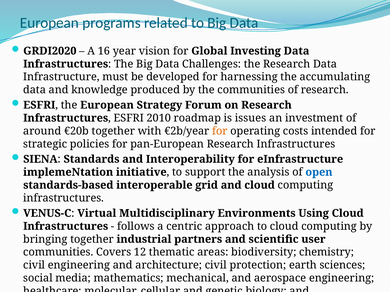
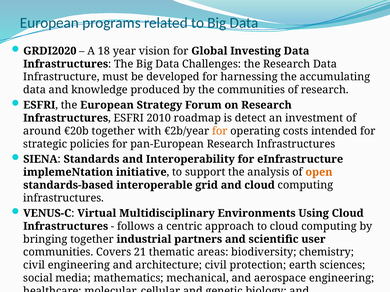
16: 16 -> 18 (104, 51)
issues: issues -> detect (251, 118)
open colour: blue -> orange (319, 172)
12: 12 -> 21 (140, 253)
